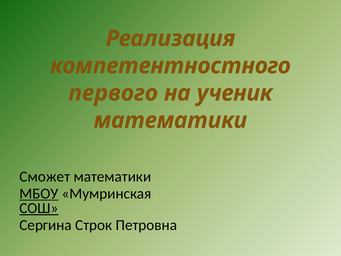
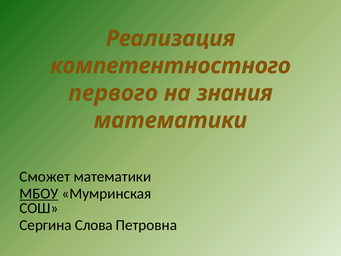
ученик: ученик -> знания (235, 93)
СОШ underline: present -> none (39, 208)
Строк: Строк -> Слова (94, 225)
